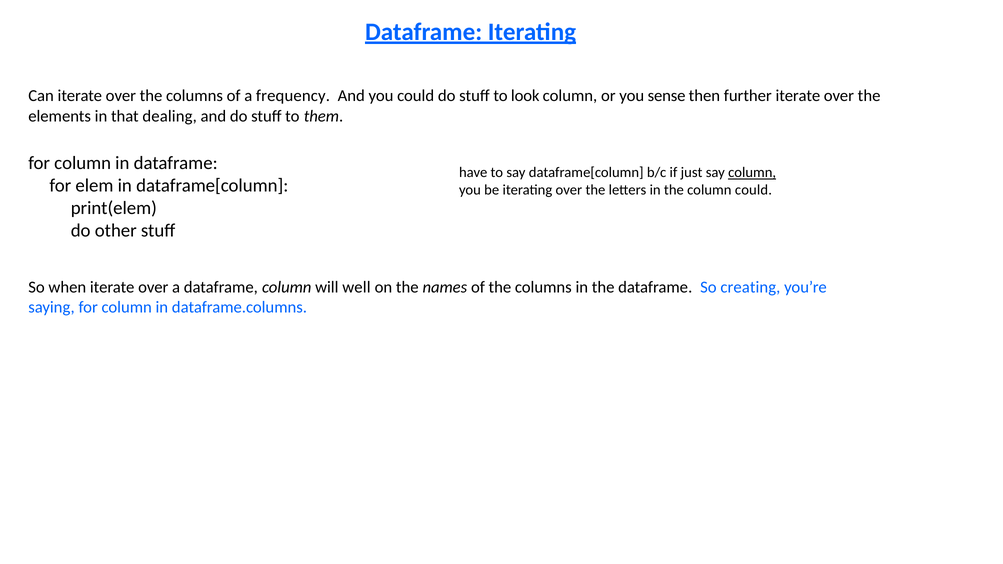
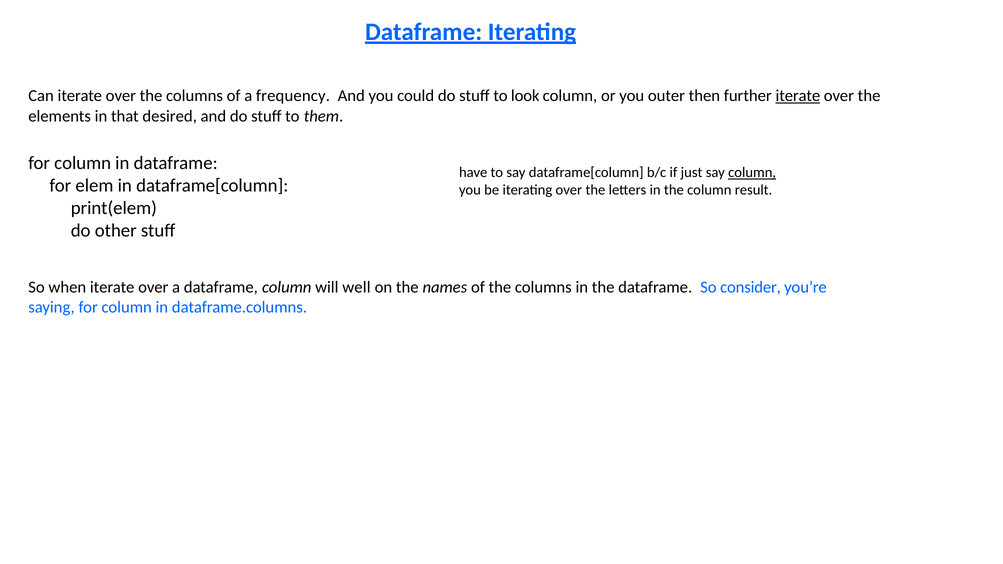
sense: sense -> outer (666, 96)
iterate underline: none -> present (798, 96)
dealing: dealing -> desired (170, 116)
column could: could -> result (754, 190)
creating: creating -> consider (751, 287)
